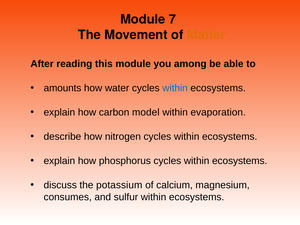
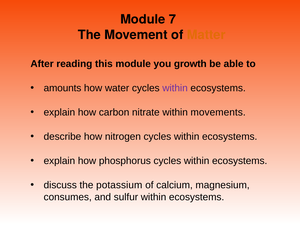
among: among -> growth (190, 64)
within colour: blue -> purple (175, 88)
model: model -> nitrate (146, 112)
evaporation: evaporation -> movements (218, 112)
